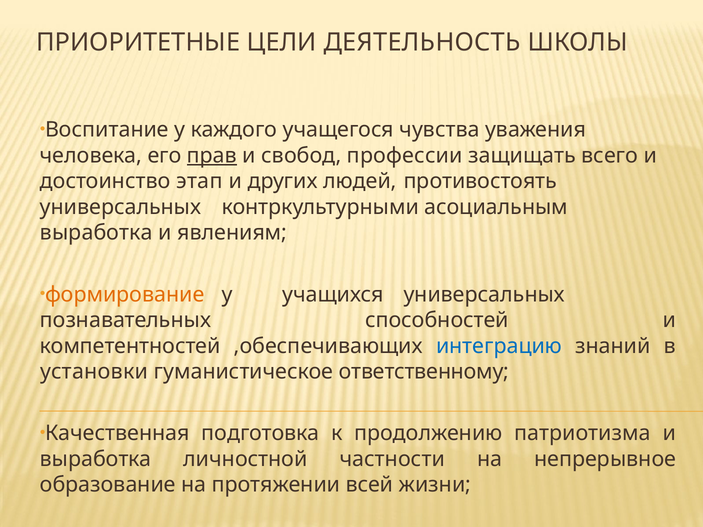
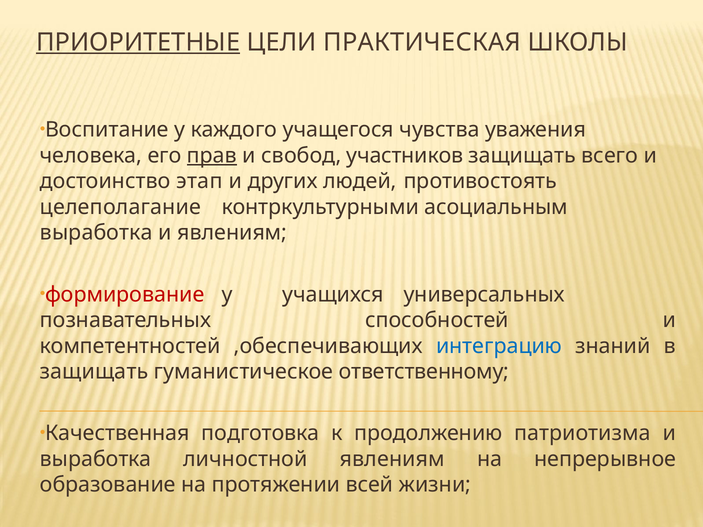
ПРИОРИТЕТНЫЕ underline: none -> present (138, 42)
ДЕЯТЕЛЬНОСТЬ: ДЕЯТЕЛЬНОСТЬ -> ПРАКТИЧЕСКАЯ (422, 42)
профессии: профессии -> участников (405, 156)
универсальных: универсальных -> целеполагание (120, 207)
формирование colour: orange -> red (125, 295)
установки: установки -> защищать (94, 372)
личностной частности: частности -> явлениям (392, 459)
